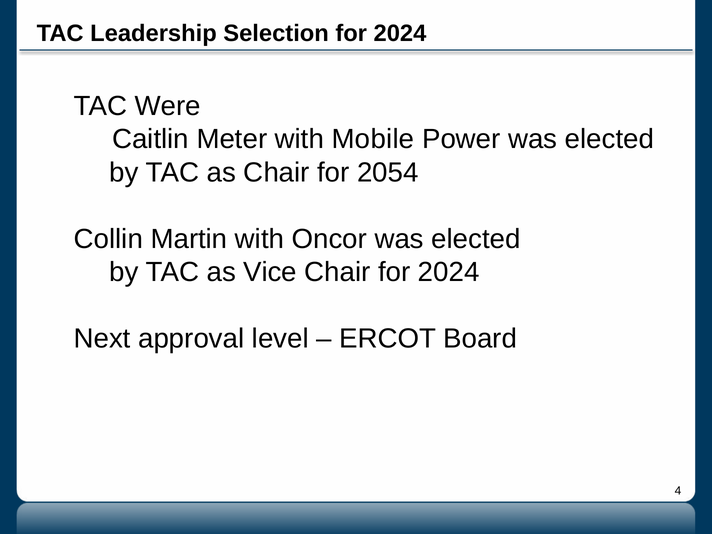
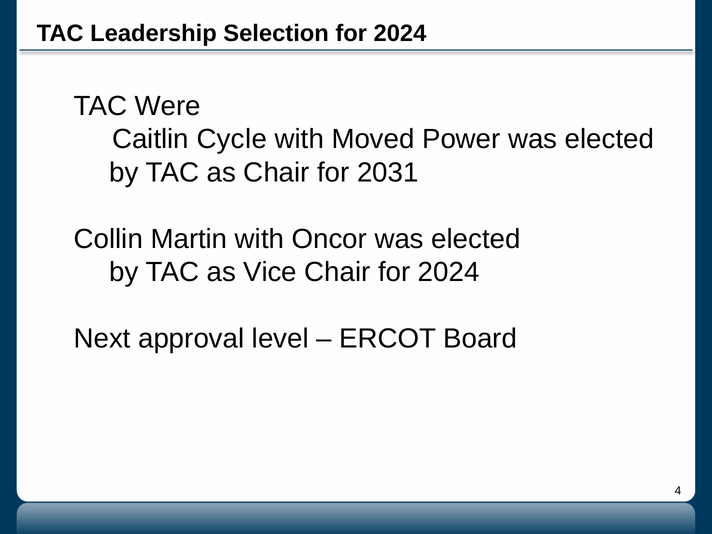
Meter: Meter -> Cycle (232, 139)
Mobile: Mobile -> Moved (373, 139)
2054: 2054 -> 2031 (388, 172)
